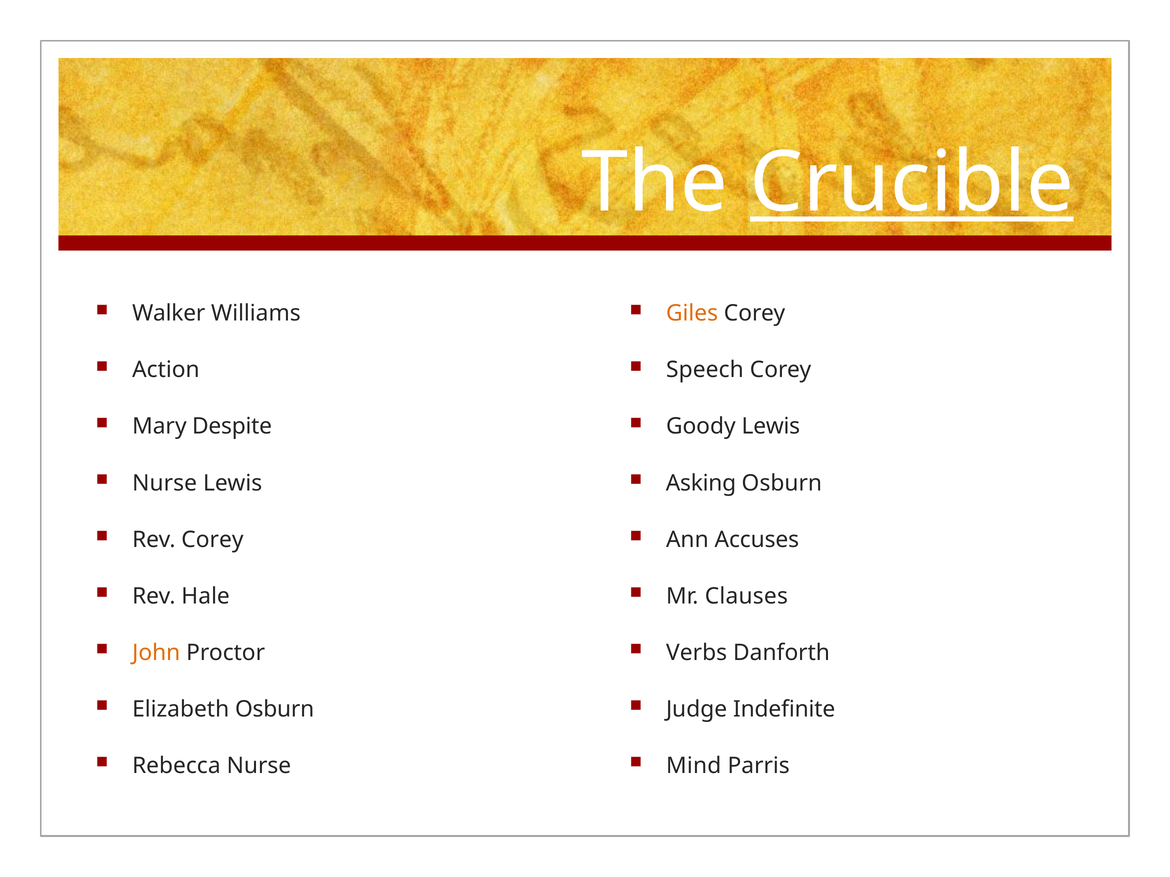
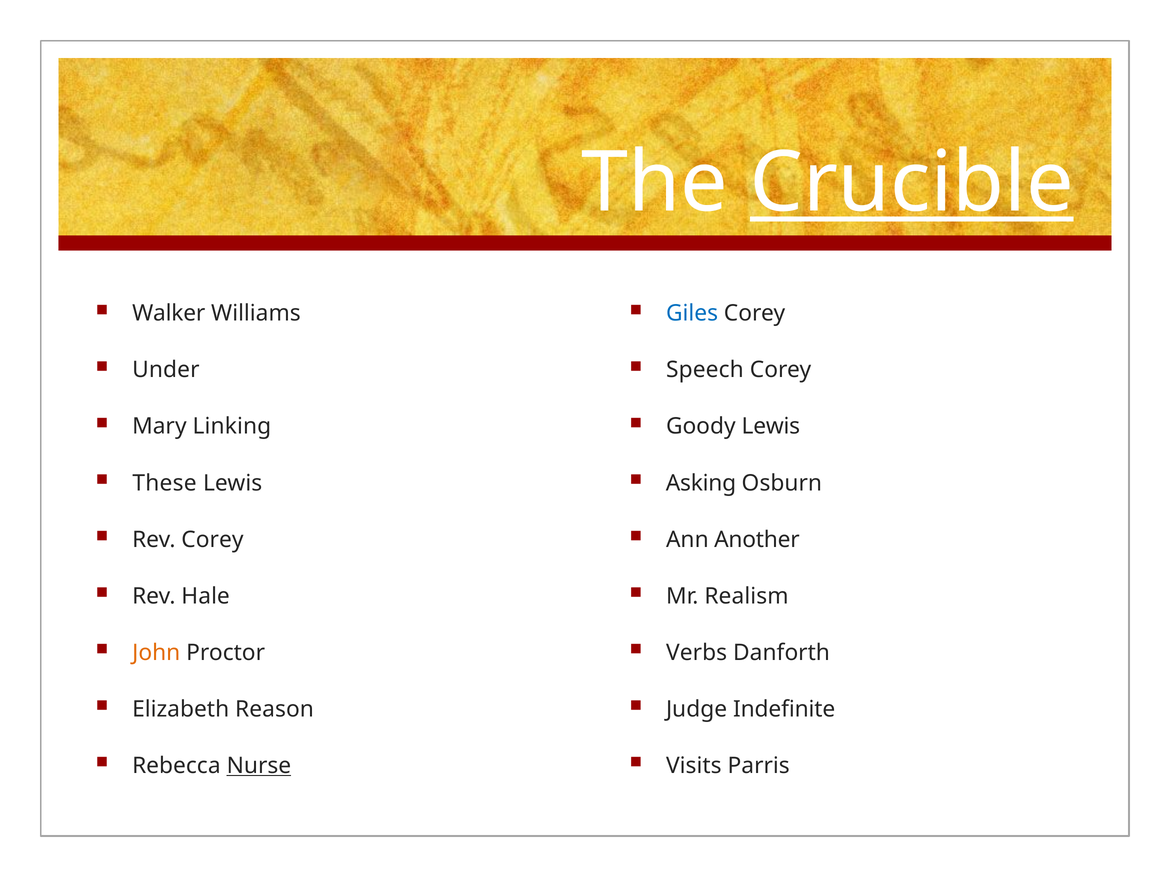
Giles colour: orange -> blue (692, 314)
Action: Action -> Under (166, 370)
Despite: Despite -> Linking (232, 427)
Nurse: Nurse -> These (165, 483)
Accuses: Accuses -> Another (757, 540)
Clauses: Clauses -> Realism (746, 596)
Elizabeth Osburn: Osburn -> Reason (274, 710)
Nurse underline: none -> present (259, 766)
Mind: Mind -> Visits (694, 766)
